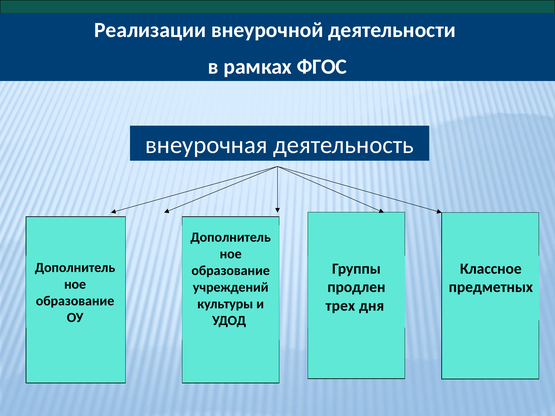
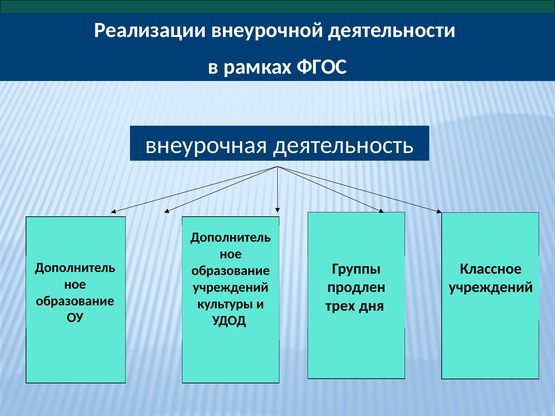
предметных: предметных -> учреждений (491, 287)
